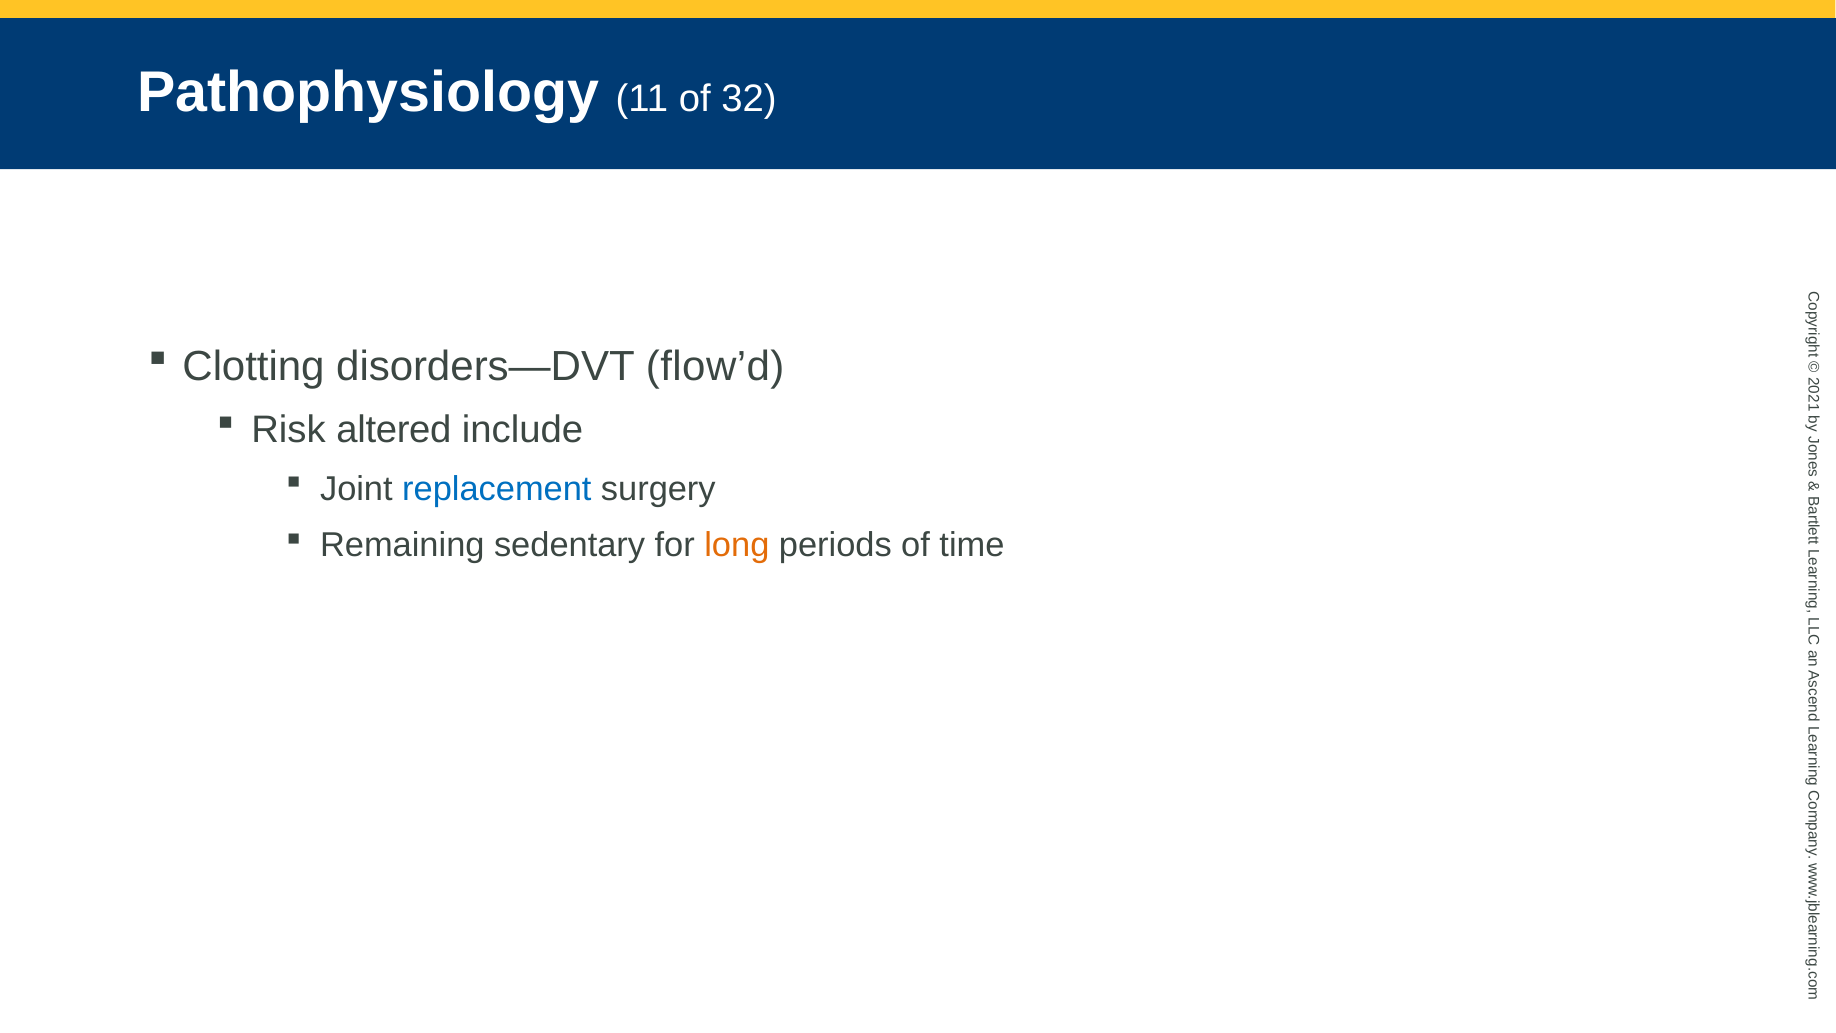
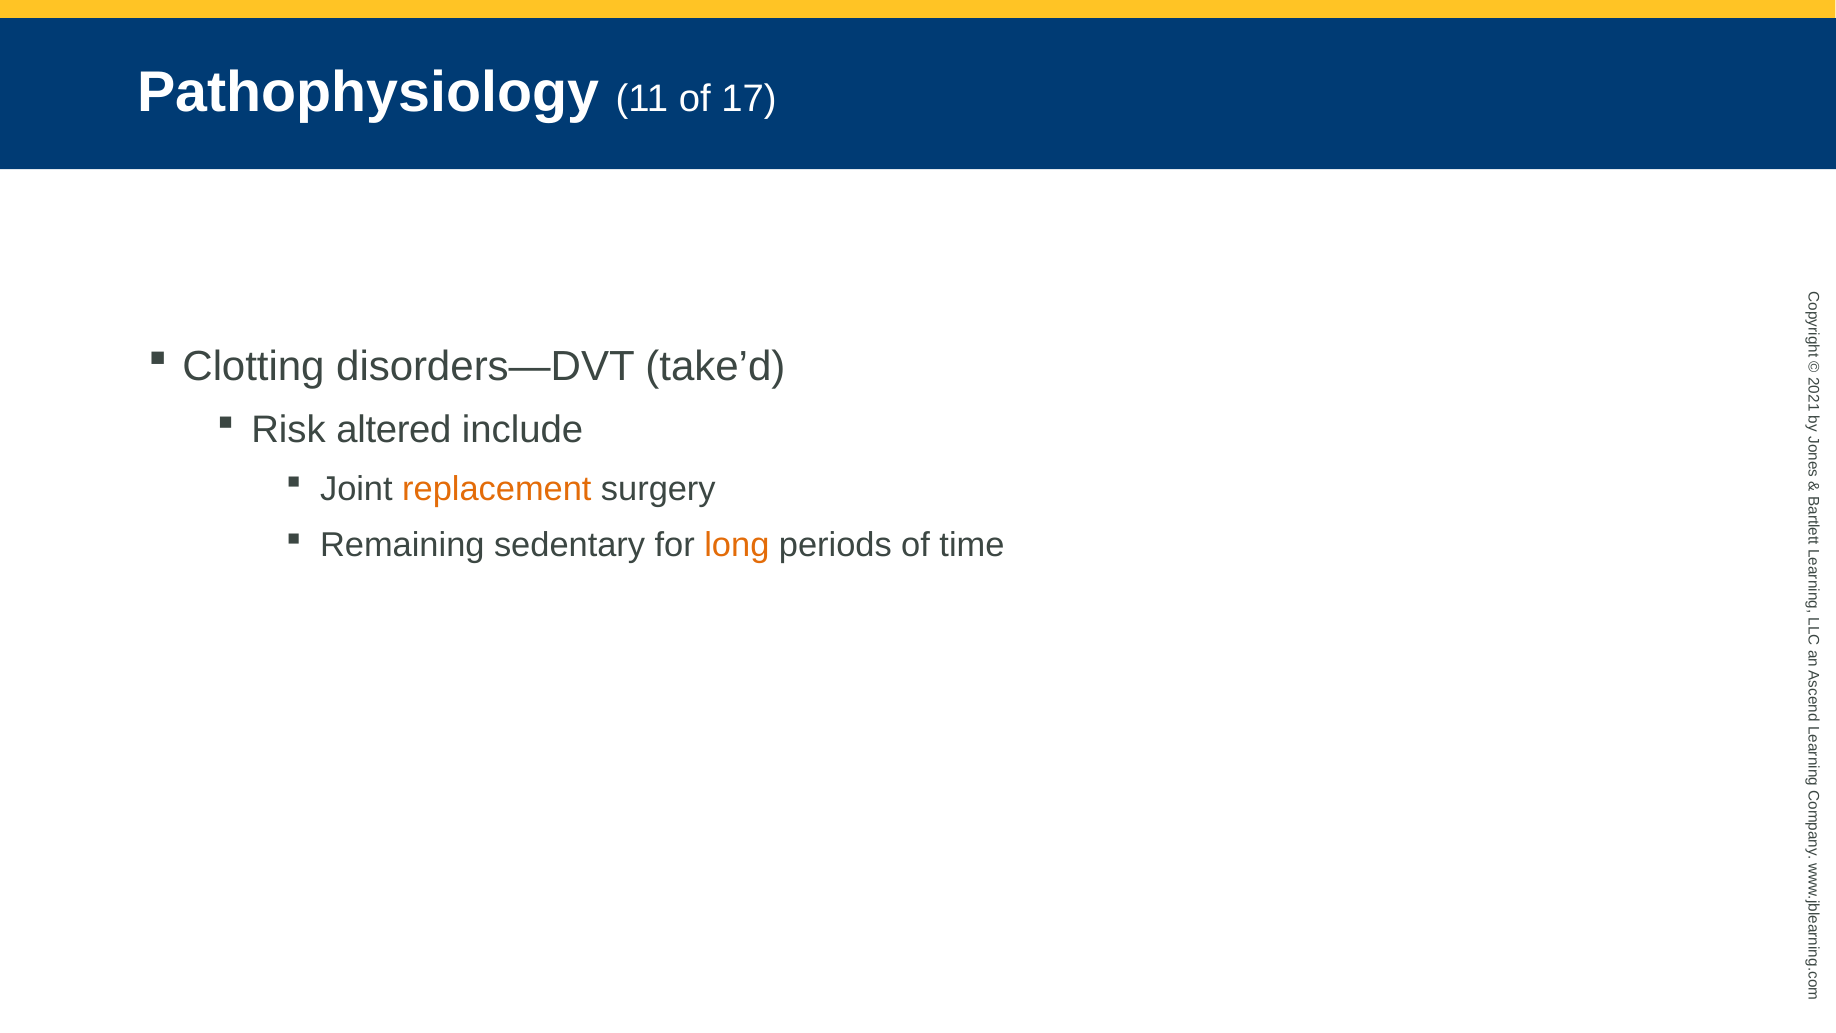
32: 32 -> 17 (749, 99)
flow’d: flow’d -> take’d (715, 367)
replacement colour: blue -> orange (497, 489)
